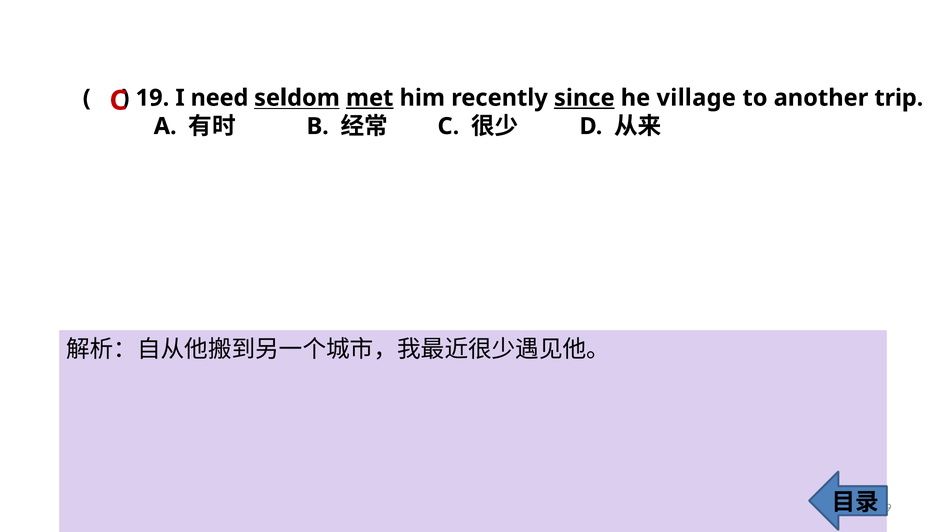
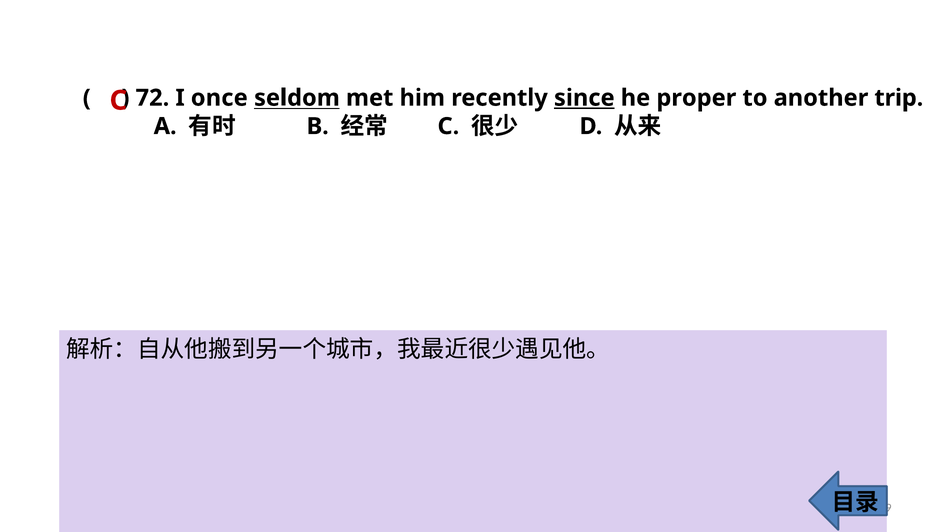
19: 19 -> 72 (152, 98)
need: need -> once (219, 98)
met underline: present -> none (370, 98)
village: village -> proper (696, 98)
